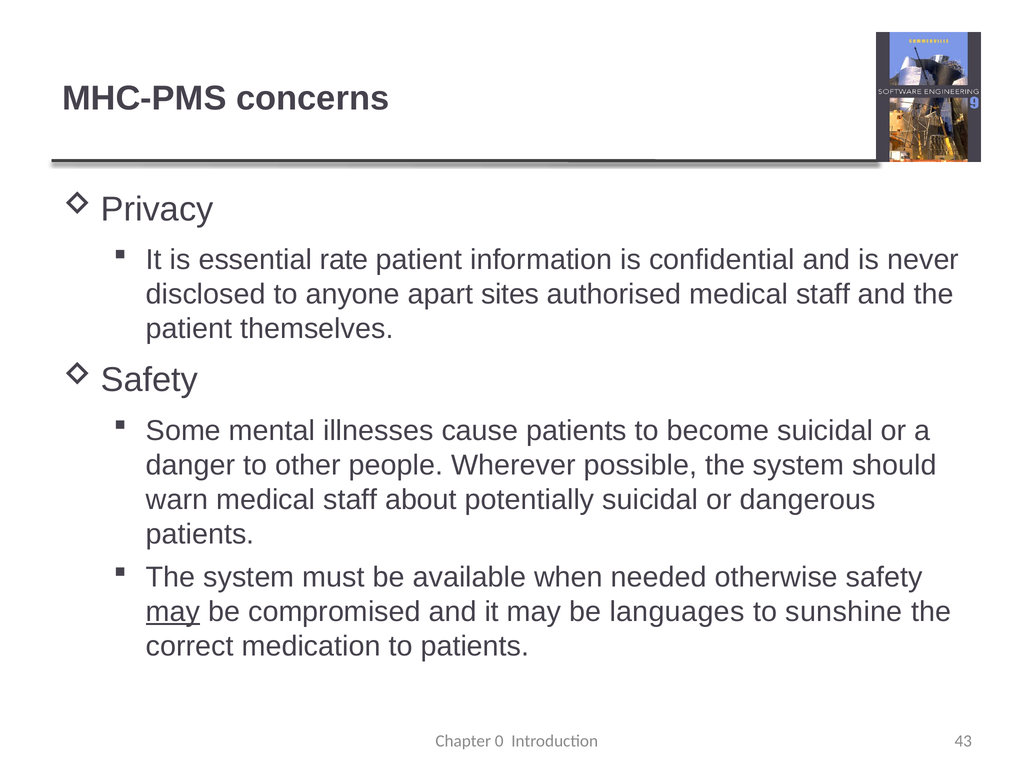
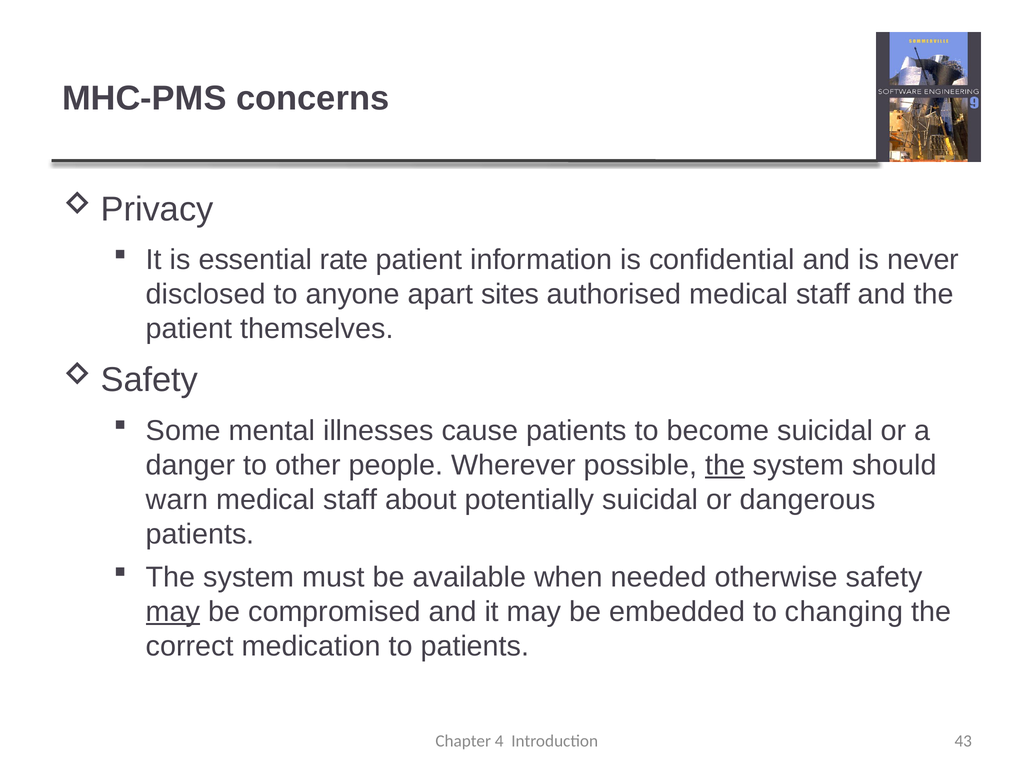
the underline: none -> present (725, 465)
languages: languages -> embedded (677, 611)
sunshine: sunshine -> changing (844, 611)
0: 0 -> 4 (499, 741)
